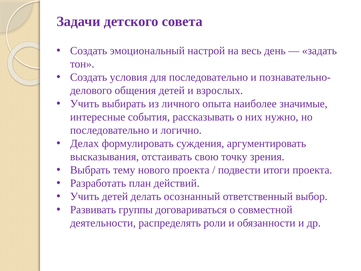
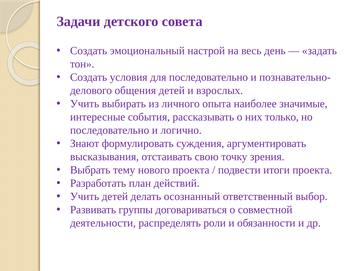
нужно: нужно -> только (282, 117)
Делах: Делах -> Знают (85, 143)
